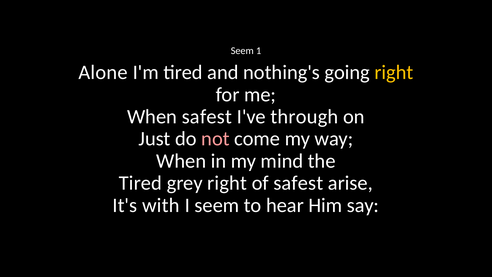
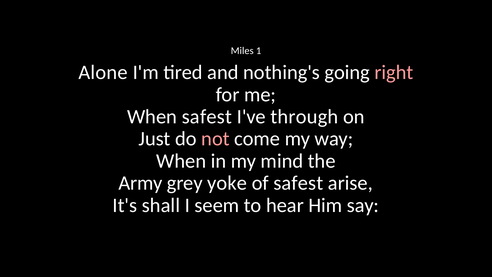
Seem: Seem -> Miles (242, 51)
right colour: yellow -> pink (394, 72)
Tired: Tired -> Army (141, 183)
grey right: right -> yoke (227, 183)
with: with -> shall (161, 205)
